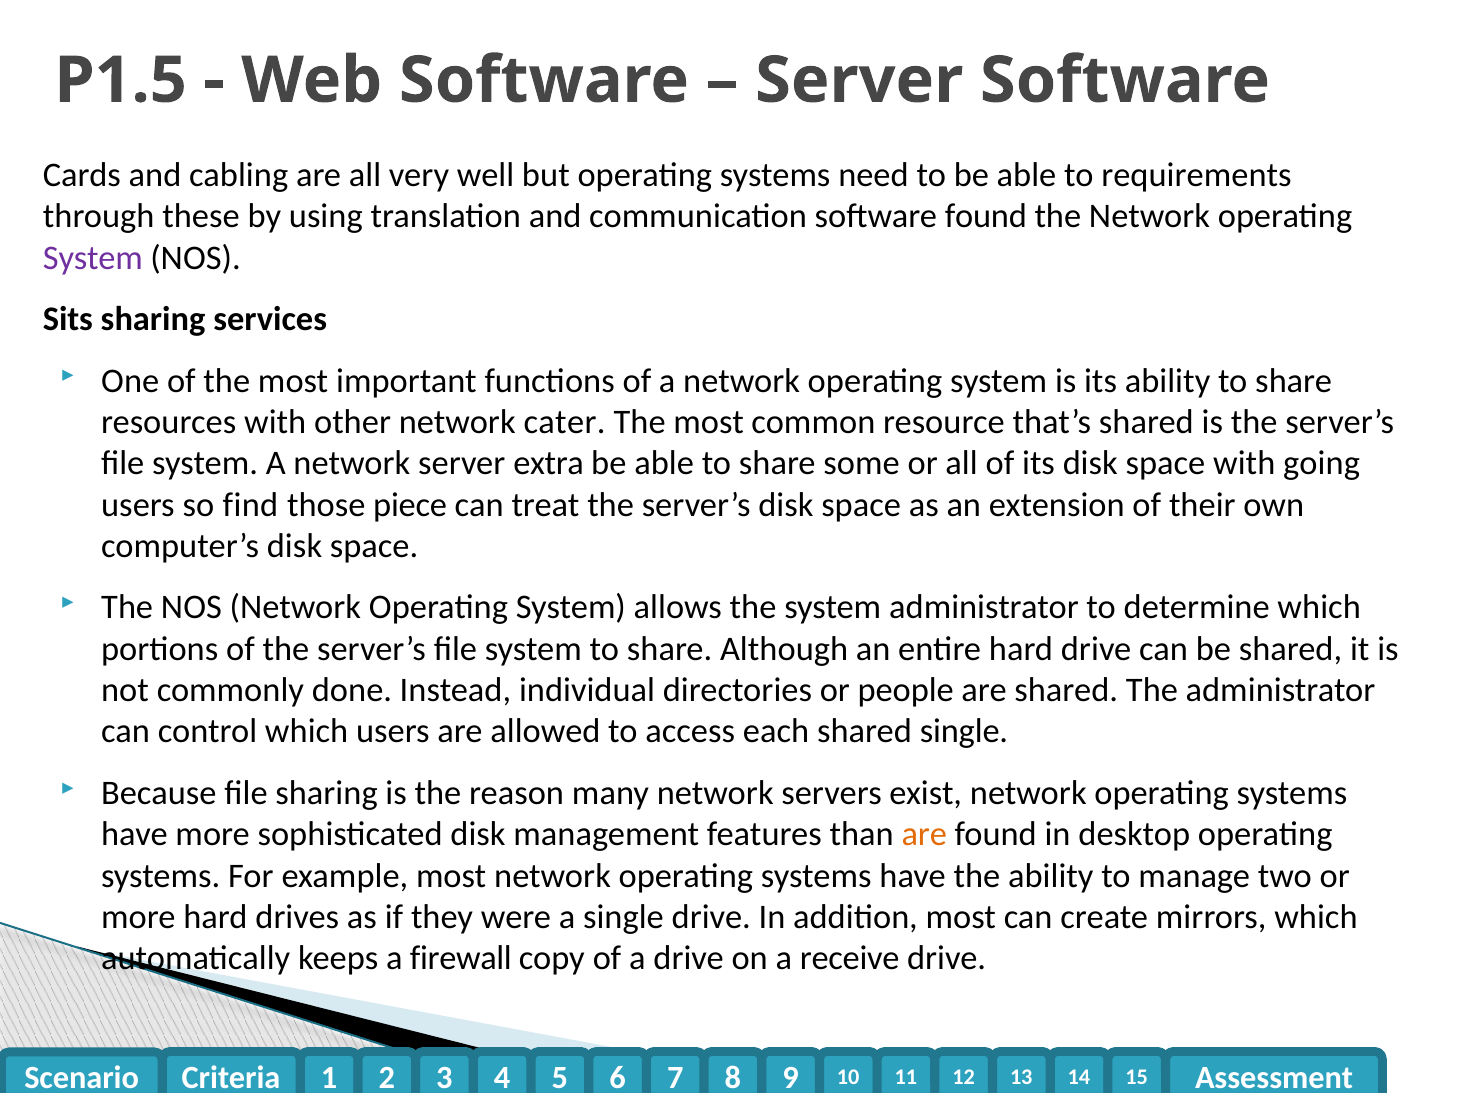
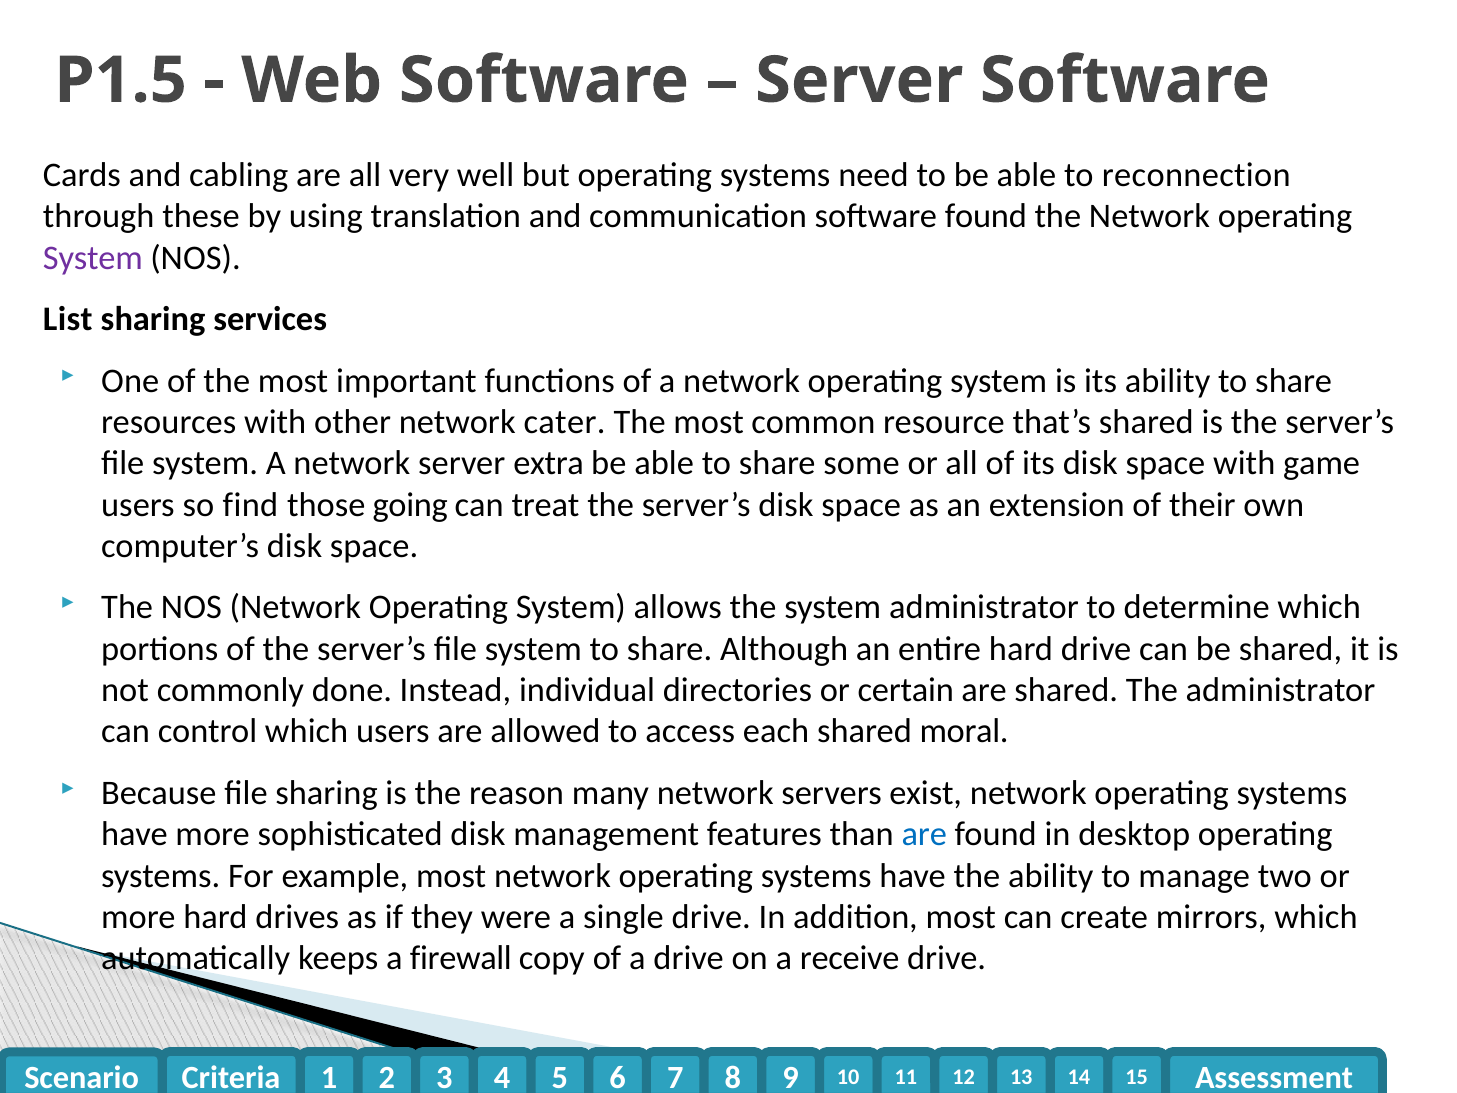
requirements: requirements -> reconnection (1196, 175)
Sits: Sits -> List (68, 319)
going: going -> game (1322, 463)
piece: piece -> going (410, 505)
people: people -> certain (906, 690)
shared single: single -> moral (964, 731)
are colour: orange -> blue (924, 834)
